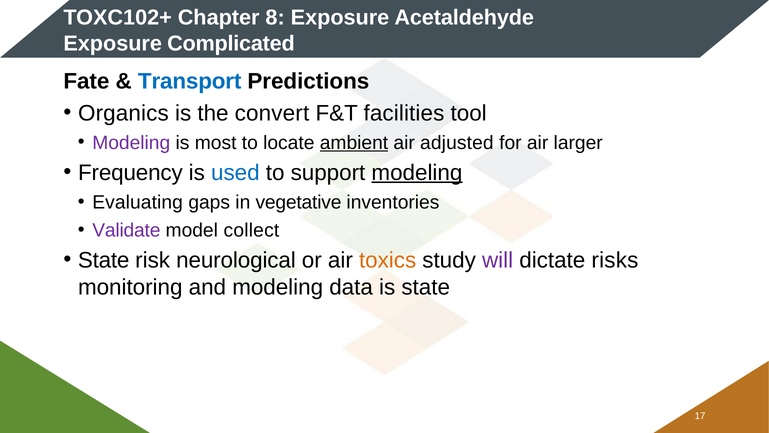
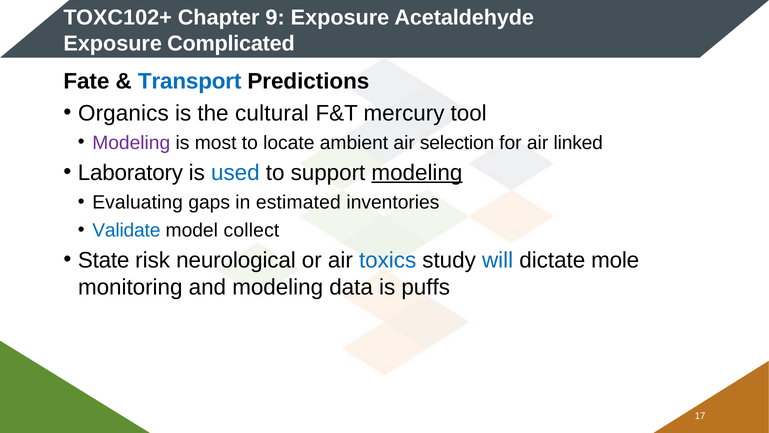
8: 8 -> 9 (275, 17)
convert: convert -> cultural (272, 113)
facilities: facilities -> mercury (404, 113)
ambient underline: present -> none (354, 143)
adjusted: adjusted -> selection (457, 143)
larger: larger -> linked (578, 143)
Frequency: Frequency -> Laboratory (130, 173)
vegetative: vegetative -> estimated (298, 202)
Validate colour: purple -> blue (126, 230)
toxics colour: orange -> blue (388, 260)
will colour: purple -> blue (498, 260)
risks: risks -> mole (615, 260)
is state: state -> puffs (426, 287)
